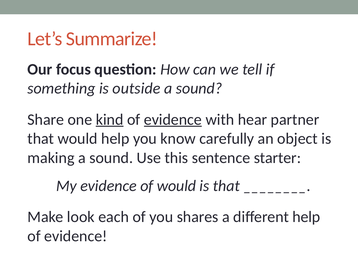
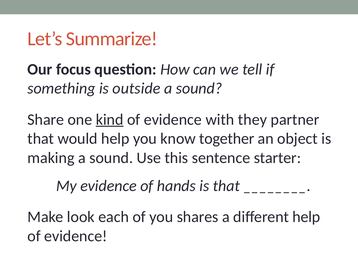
evidence underline: present -> none (173, 119)
hear: hear -> they (252, 119)
carefully: carefully -> together (227, 138)
of would: would -> hands (176, 186)
